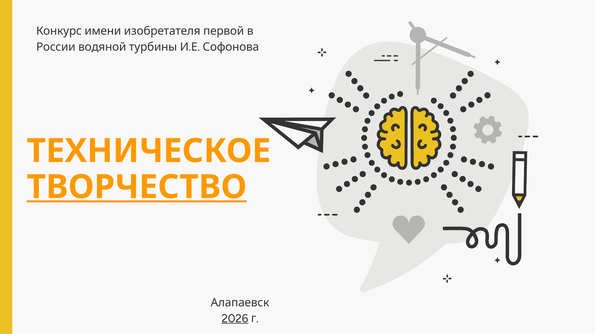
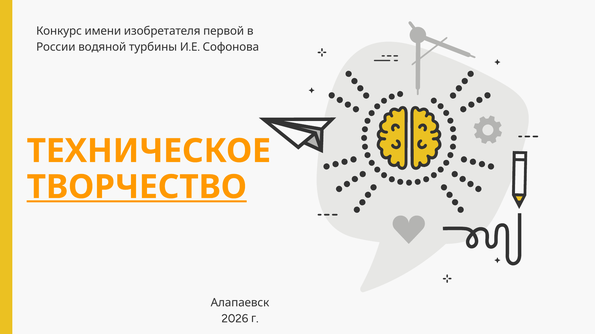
2026 underline: present -> none (235, 319)
